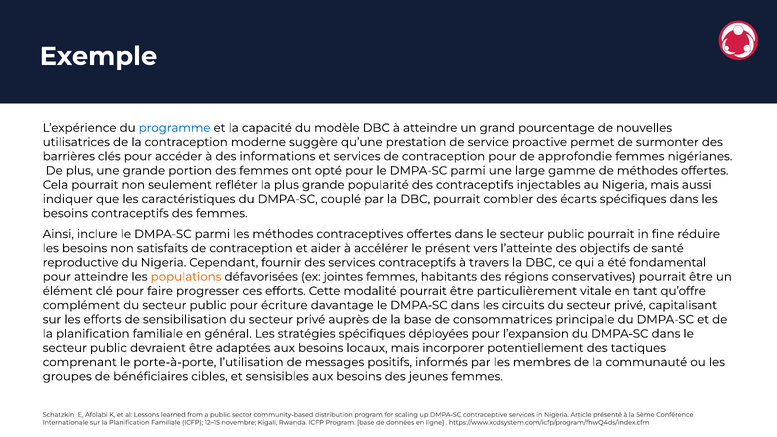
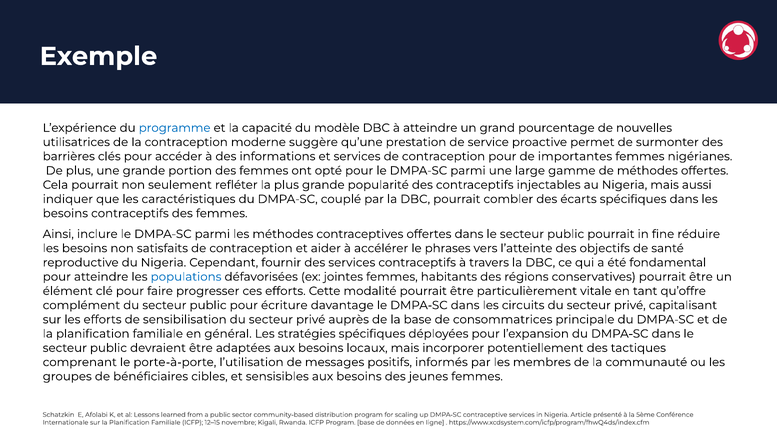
approfondie: approfondie -> importantes (575, 156)
présent: présent -> phrases (448, 248)
populations colour: orange -> blue (186, 277)
